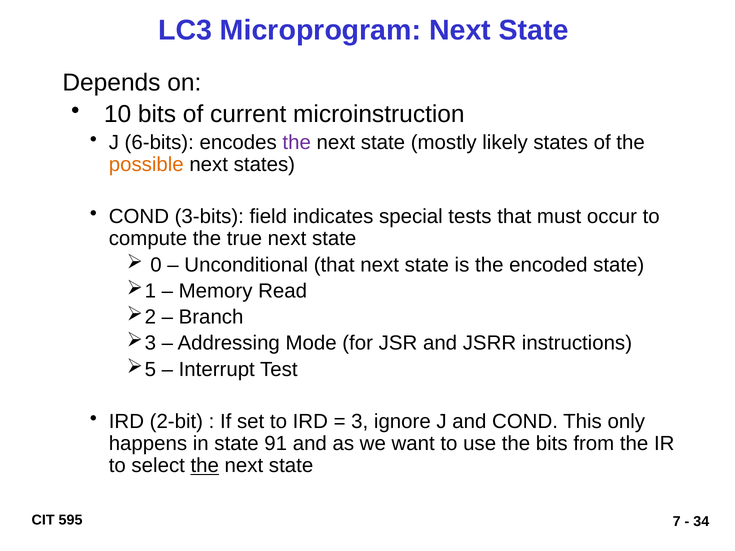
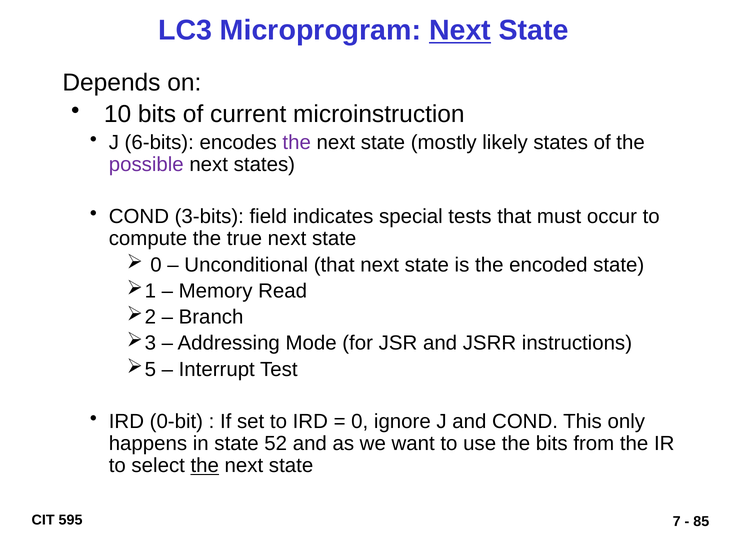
Next underline: none -> present (460, 31)
possible colour: orange -> purple (146, 164)
2-bit: 2-bit -> 0-bit (176, 422)
3: 3 -> 0 (360, 422)
91: 91 -> 52 (276, 444)
34: 34 -> 85 (701, 522)
